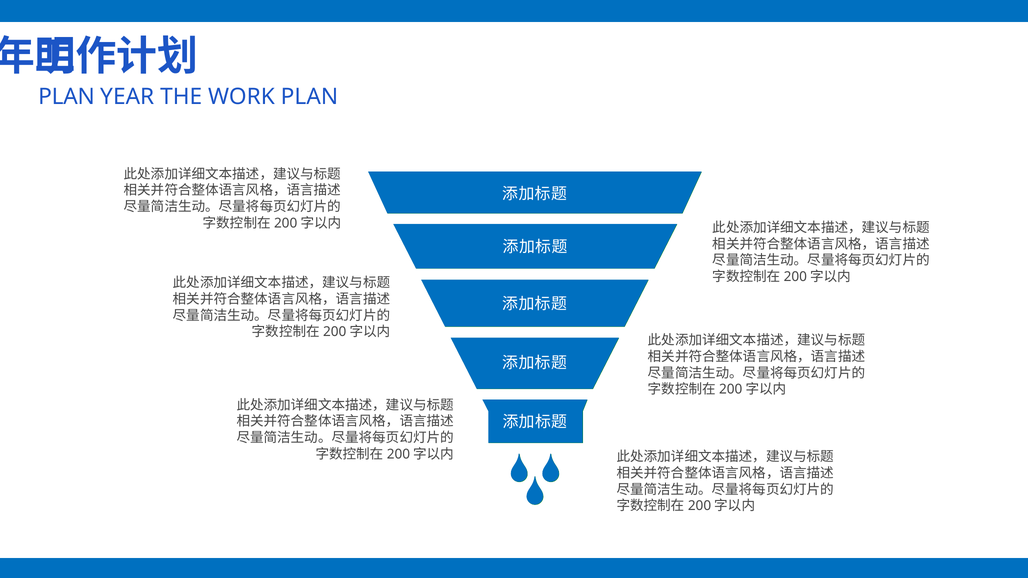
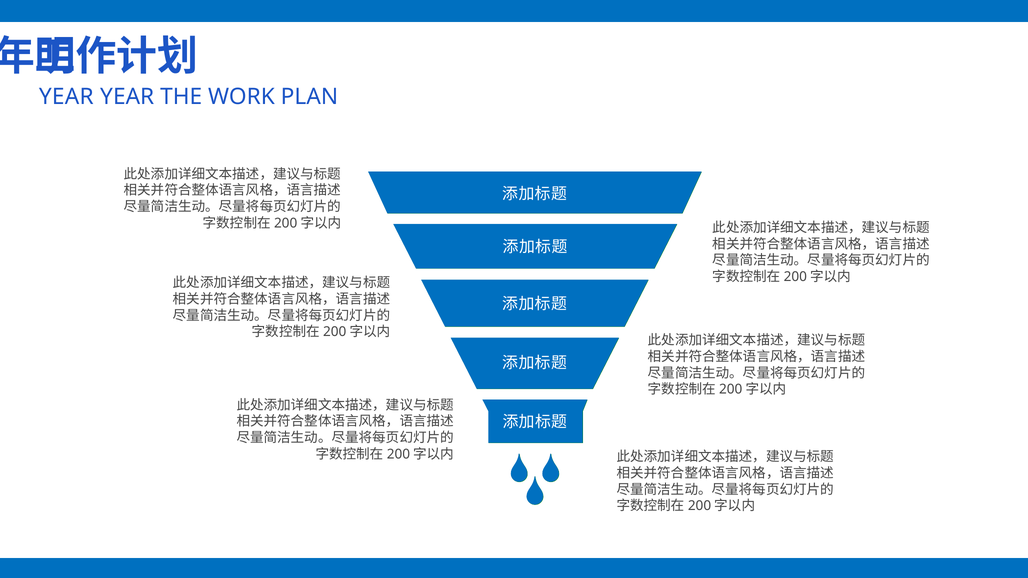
PLAN: PLAN -> YEAR (66, 97)
